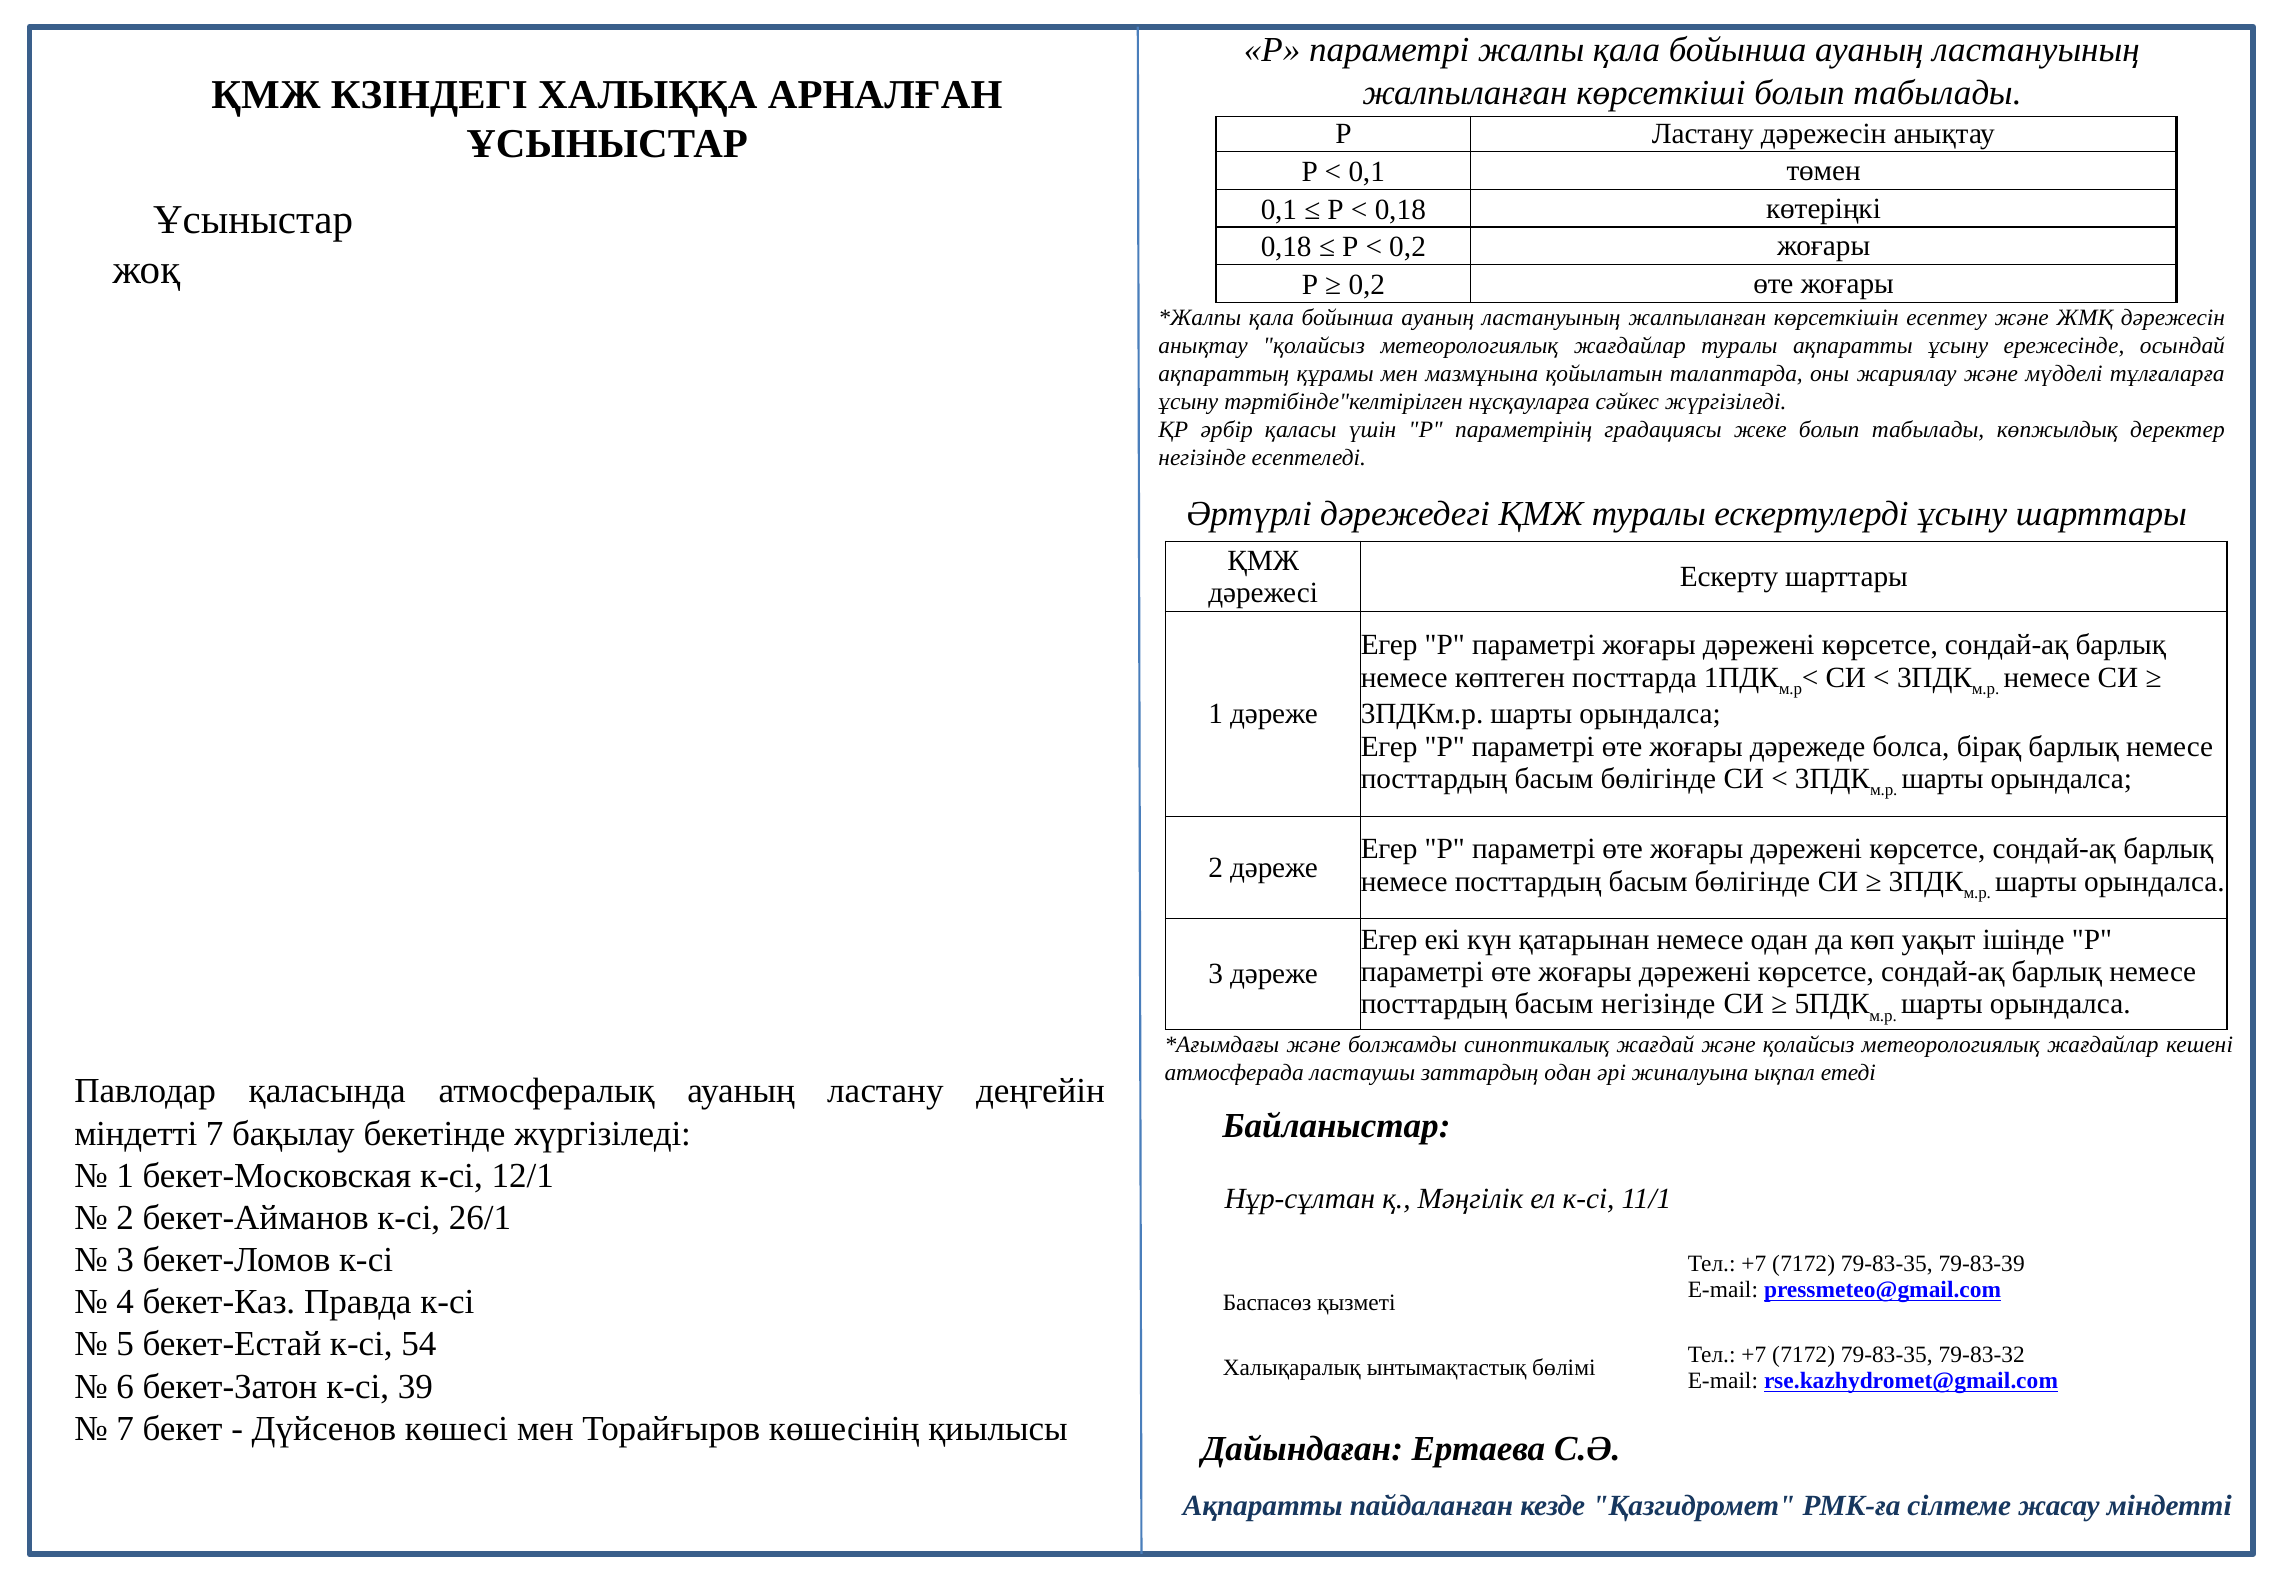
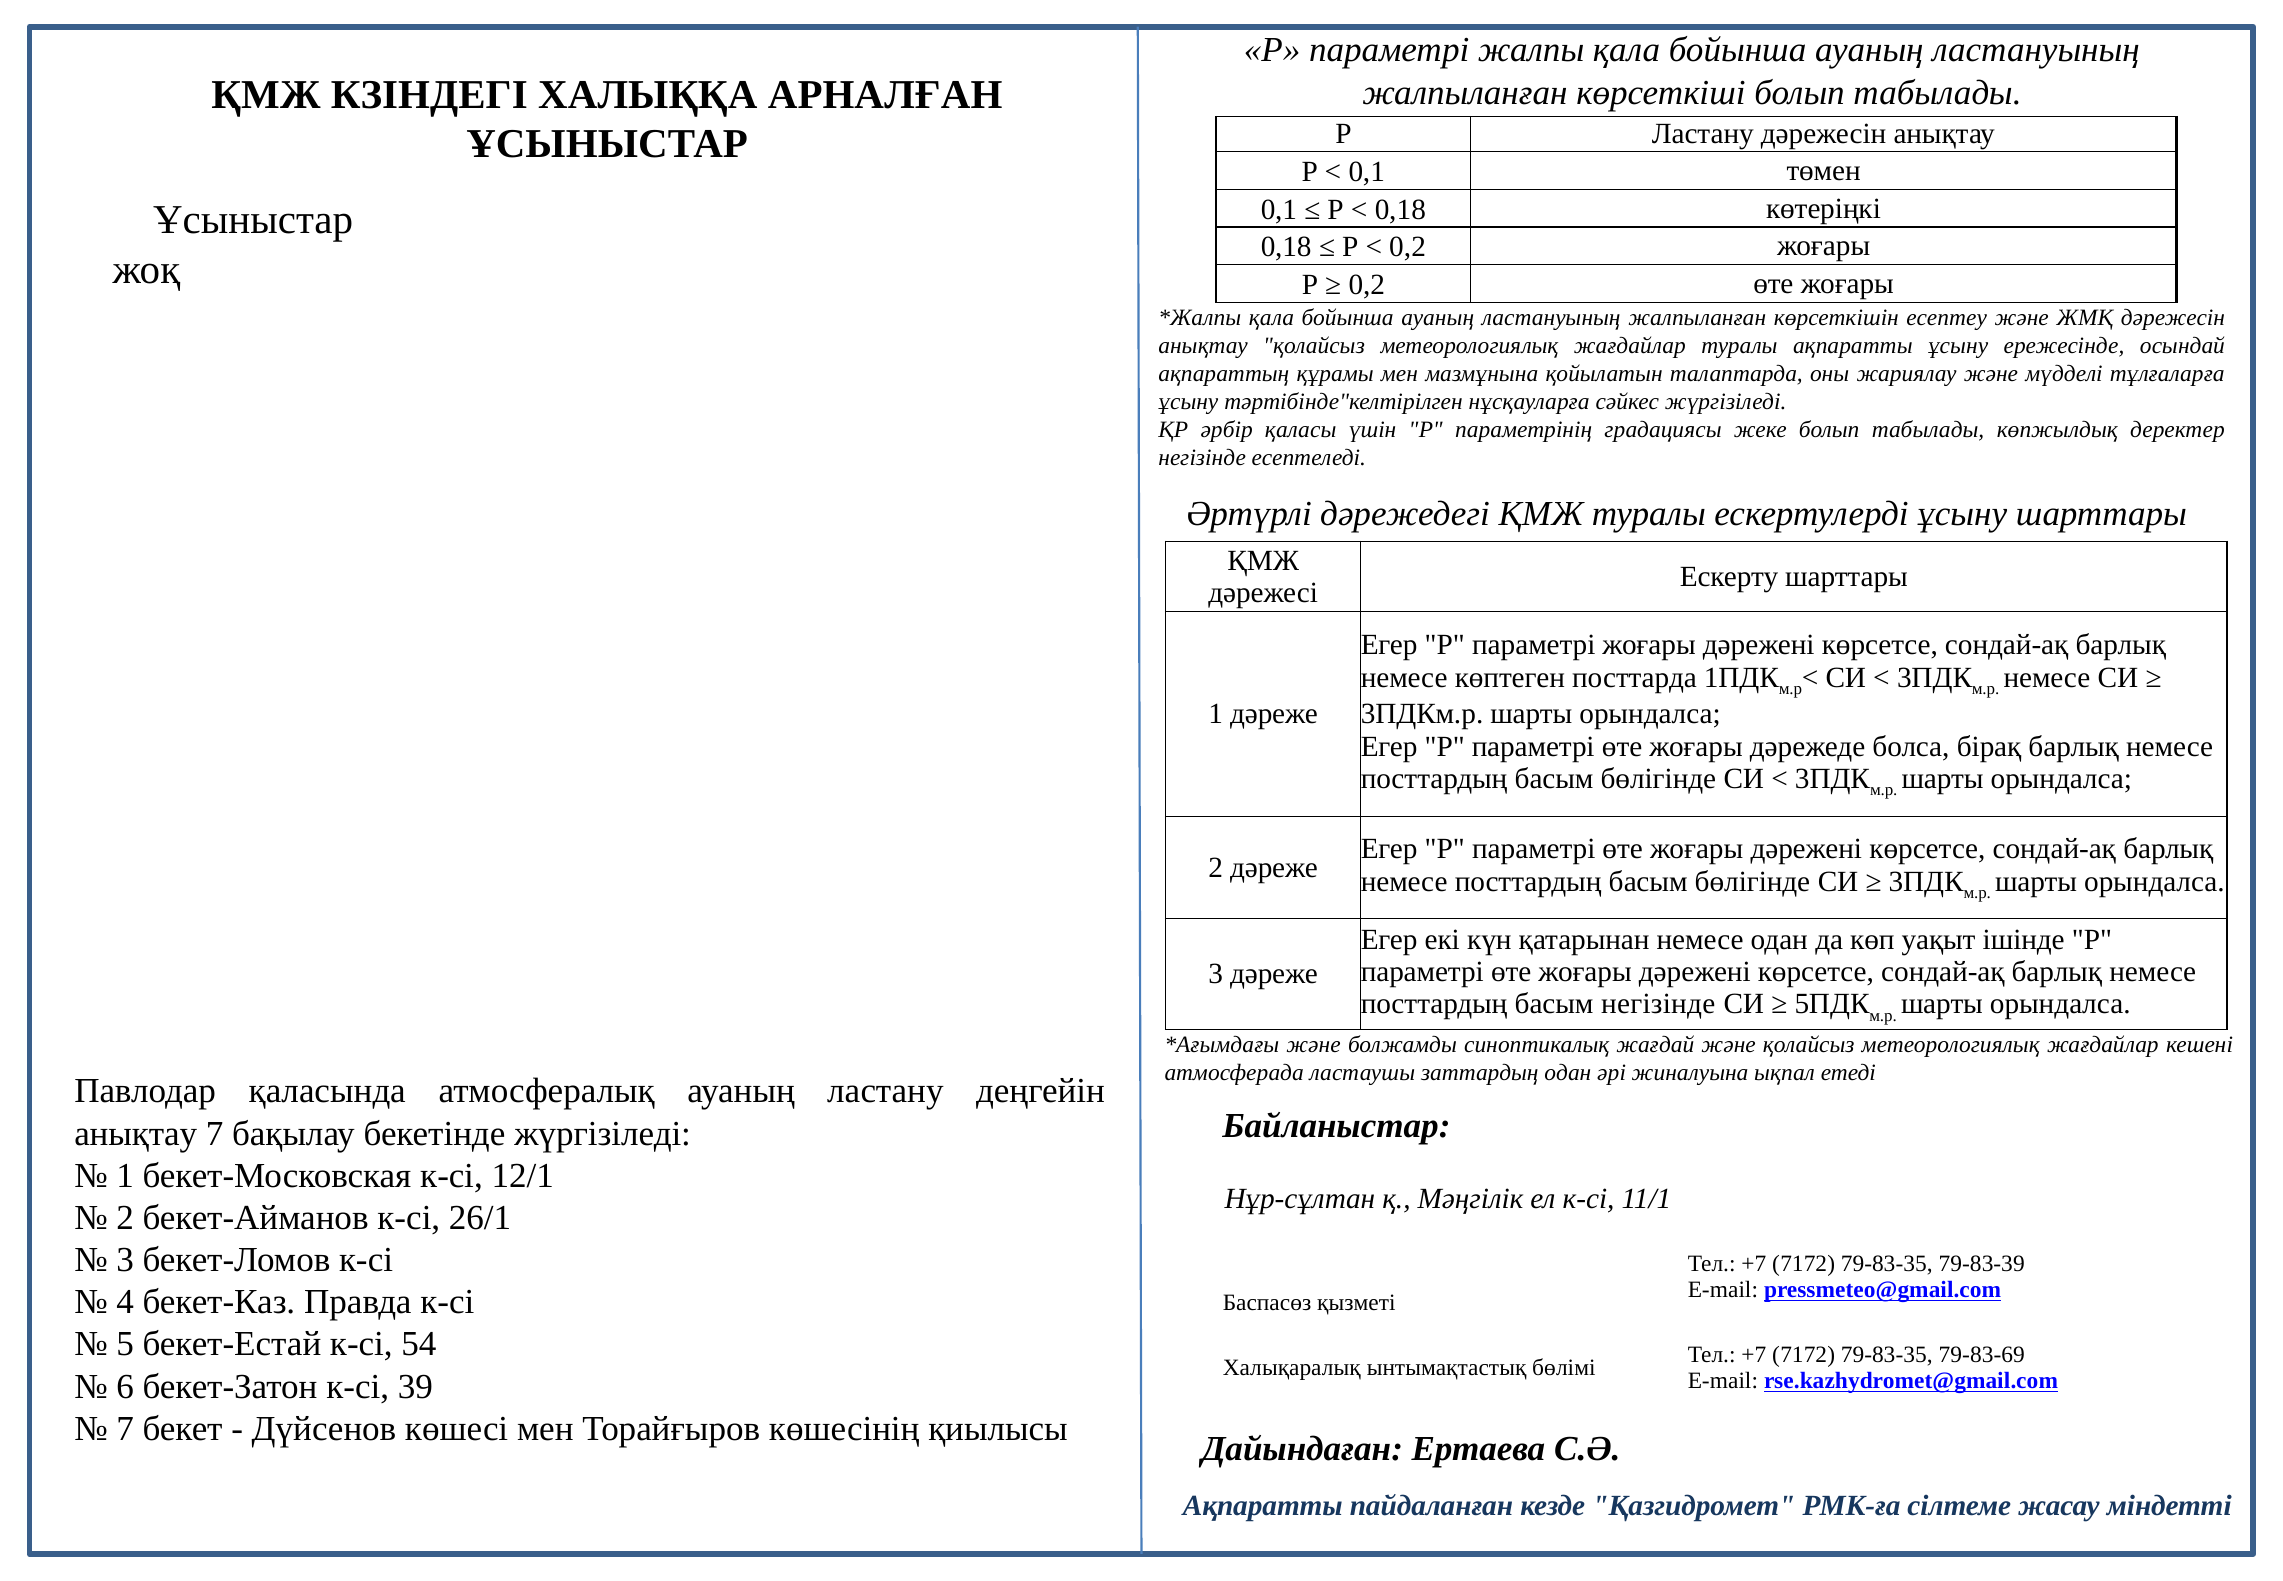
міндетті: міндетті -> анықтау (136, 1133)
79-83-32: 79-83-32 -> 79-83-69 (1982, 1355)
